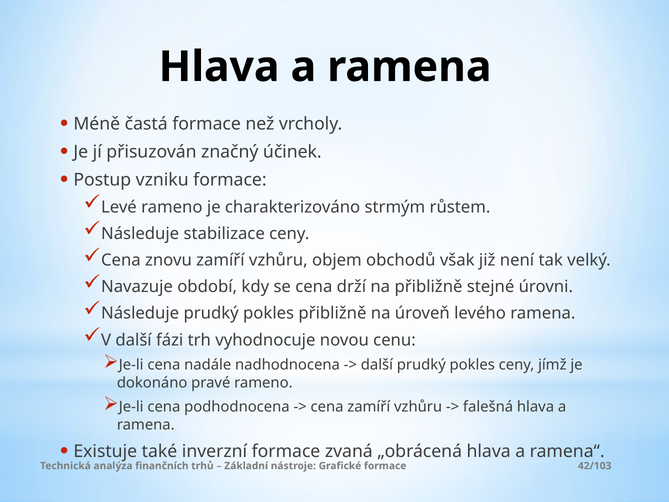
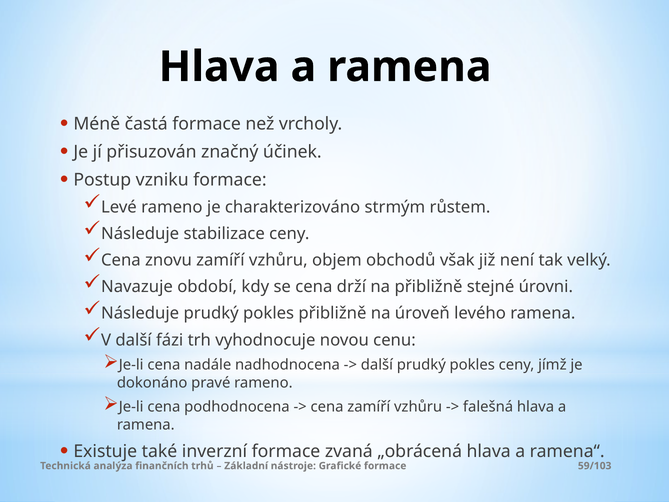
42/103: 42/103 -> 59/103 (595, 466)
